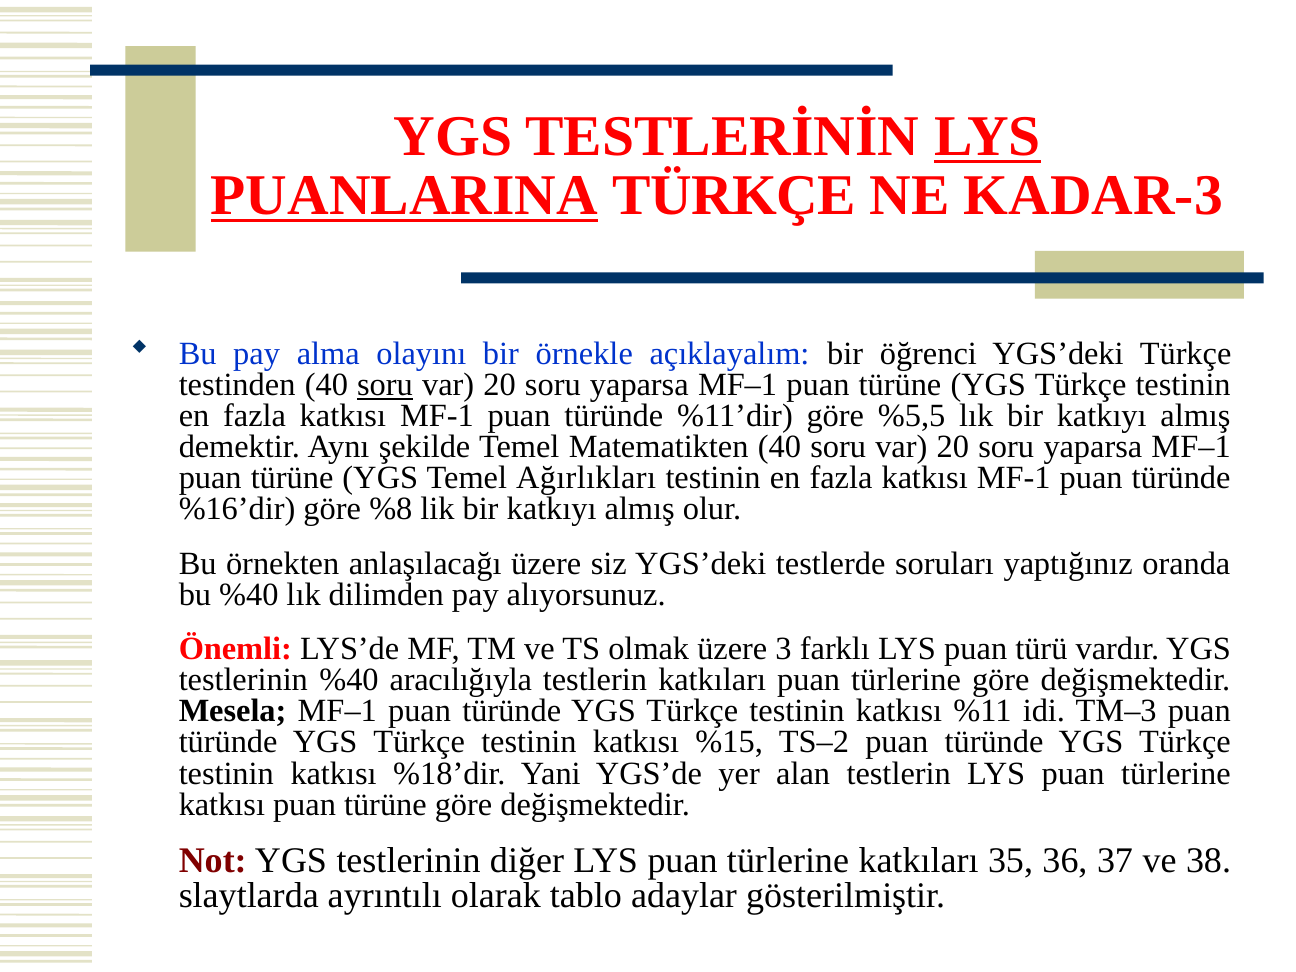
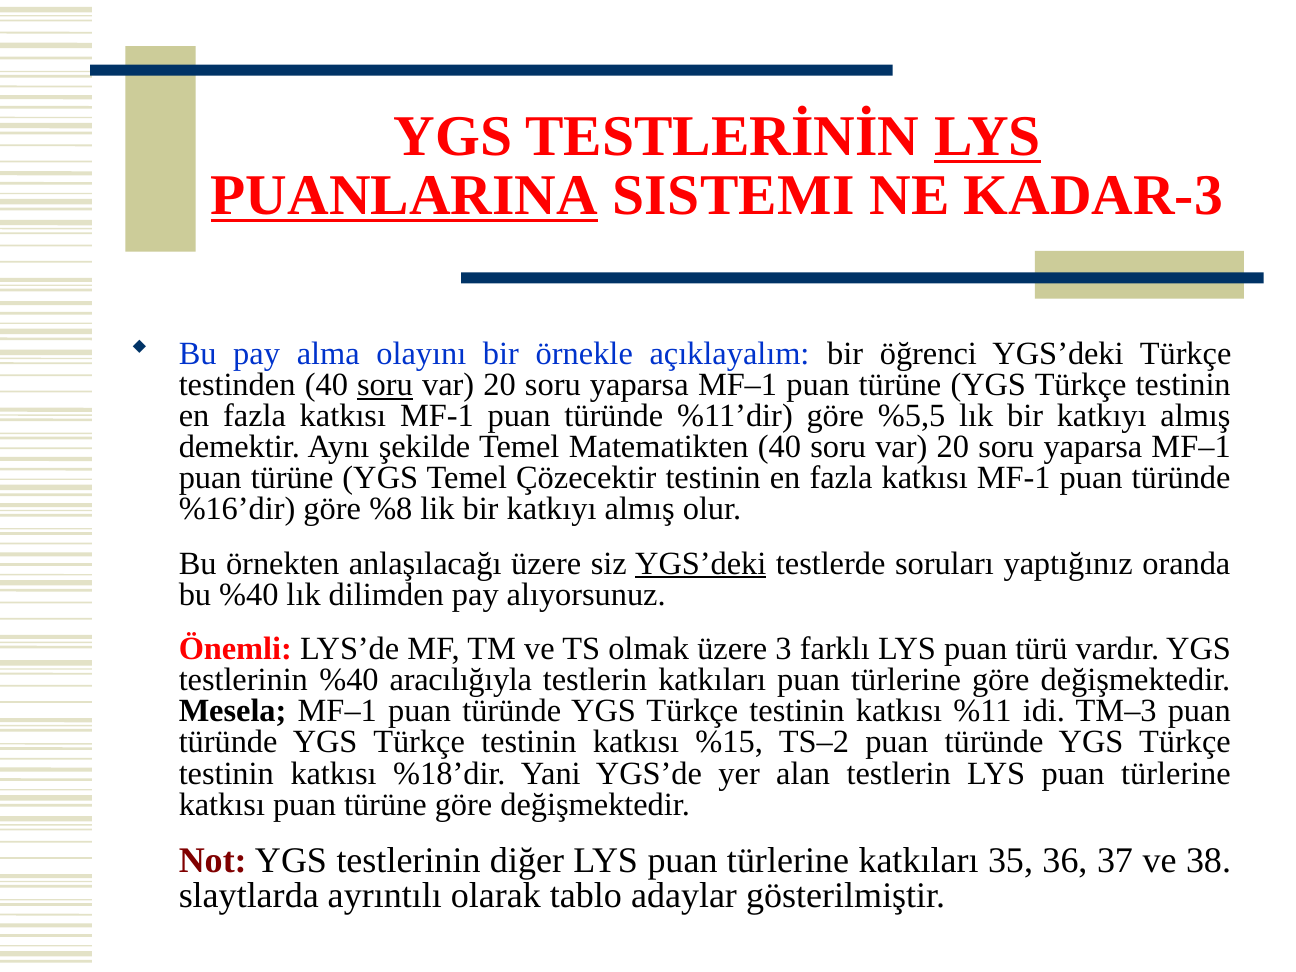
PUANLARINA TÜRKÇE: TÜRKÇE -> SISTEMI (734, 195)
Ağırlıkları: Ağırlıkları -> Çözecektir (586, 478)
YGS’deki underline: none -> present (701, 564)
